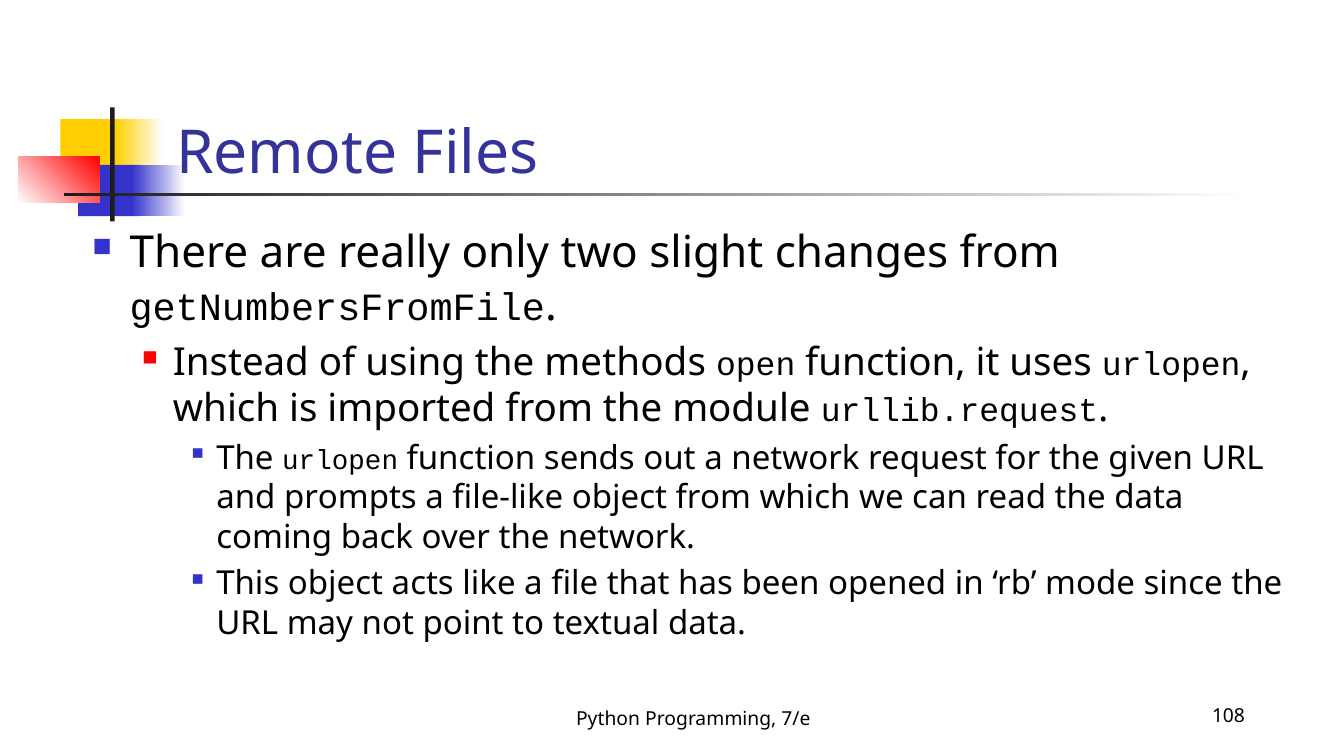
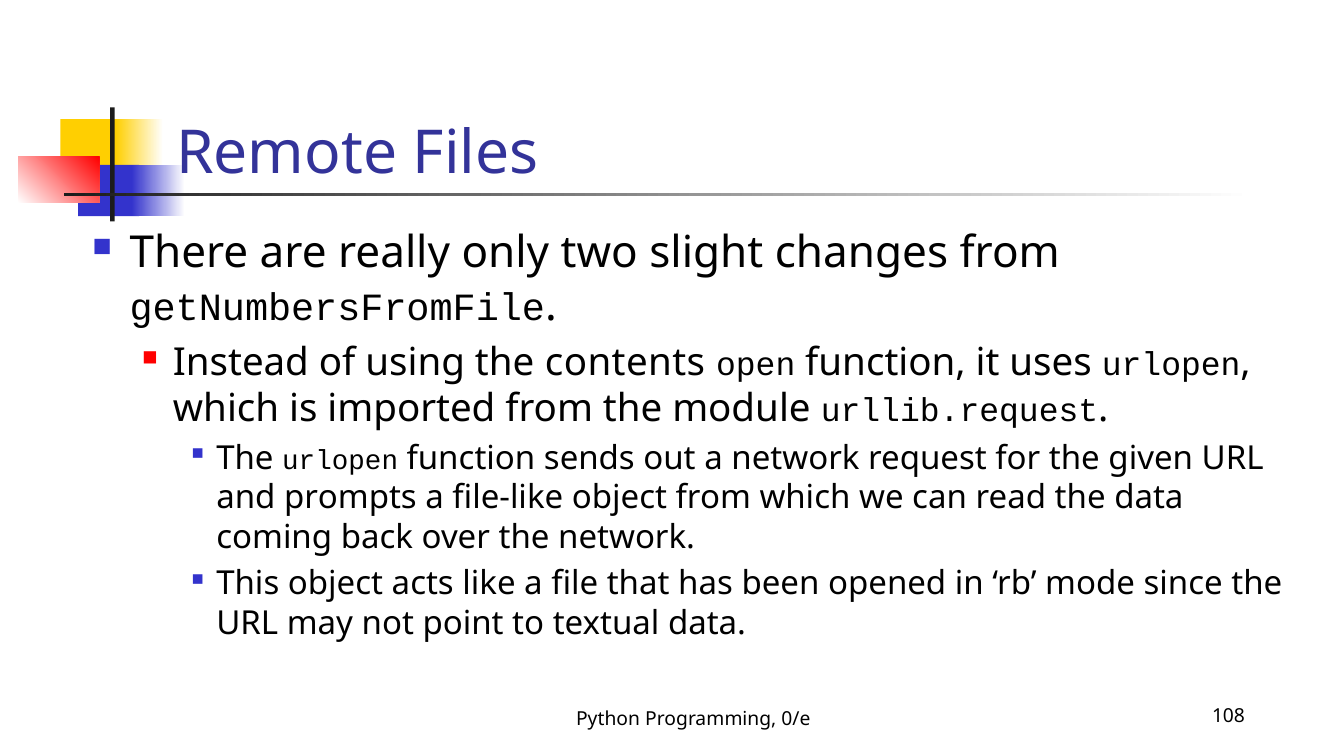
methods: methods -> contents (625, 363)
7/e: 7/e -> 0/e (796, 720)
